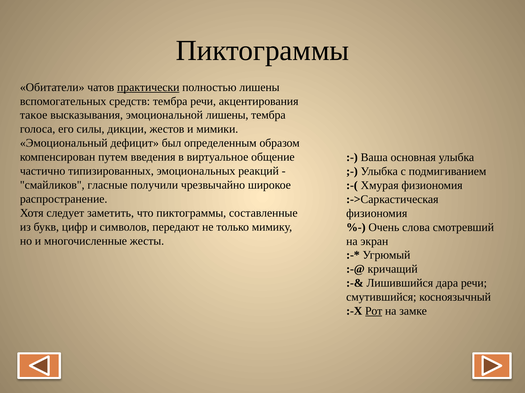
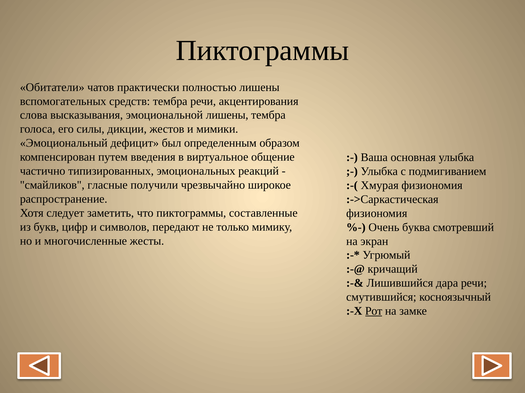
практически underline: present -> none (148, 87)
такое: такое -> слова (34, 115)
слова: слова -> буква (416, 228)
